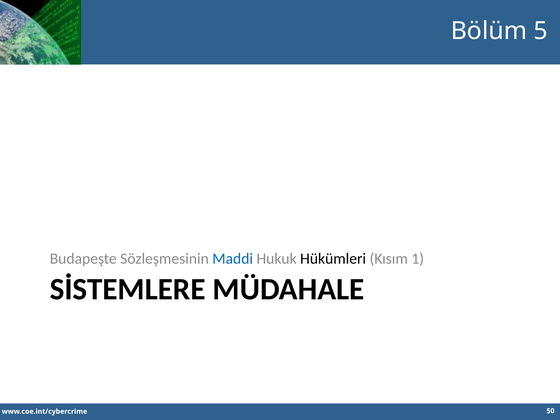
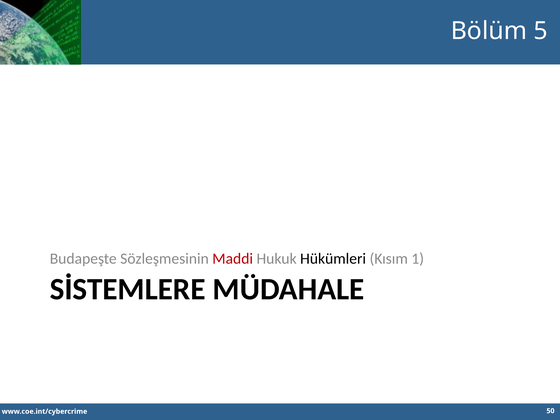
Maddi colour: blue -> red (233, 259)
